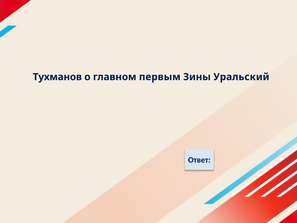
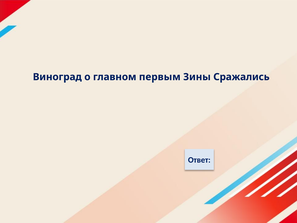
Тухманов: Тухманов -> Виноград (57, 77)
Уральский: Уральский -> Сражались (241, 77)
